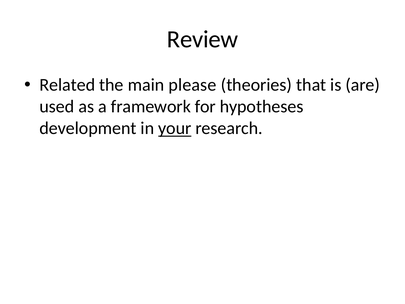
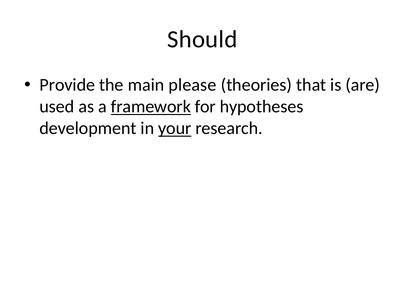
Review: Review -> Should (202, 39)
Related: Related -> Provide (67, 85)
framework underline: none -> present (151, 107)
